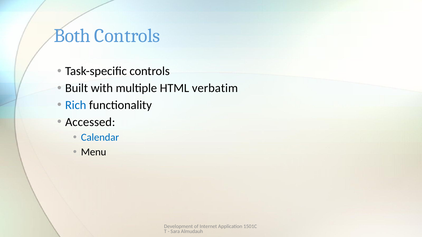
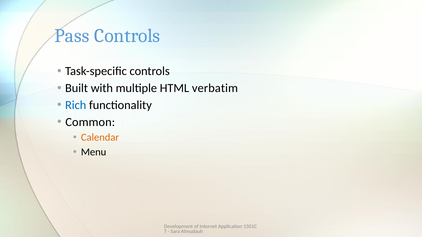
Both: Both -> Pass (72, 36)
Accessed: Accessed -> Common (90, 122)
Calendar colour: blue -> orange (100, 138)
